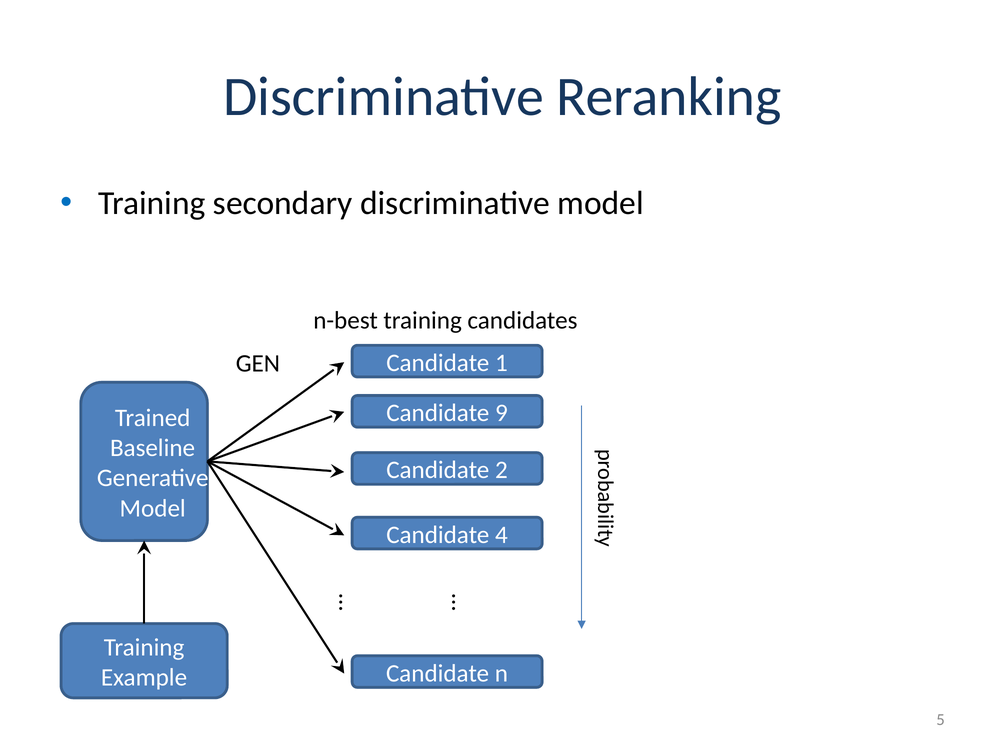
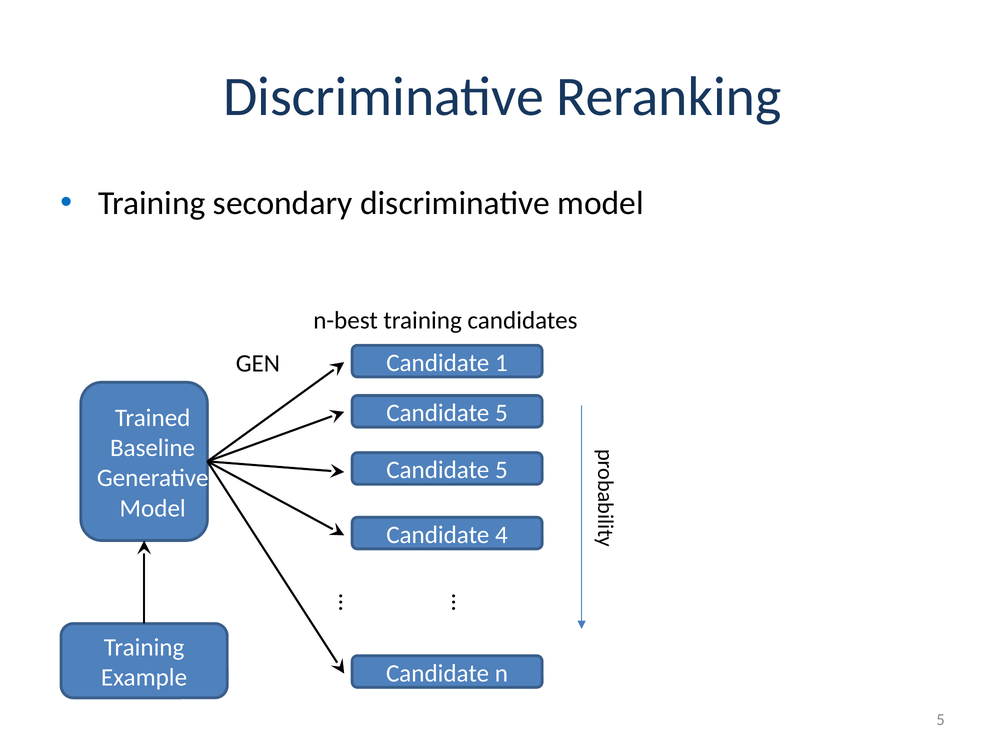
9: 9 -> 5 (501, 413)
2: 2 -> 5 (501, 470)
